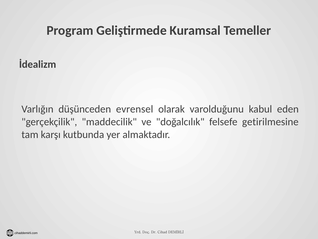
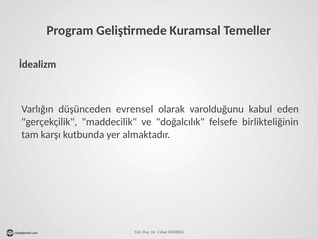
getirilmesine: getirilmesine -> birlikteliğinin (270, 122)
